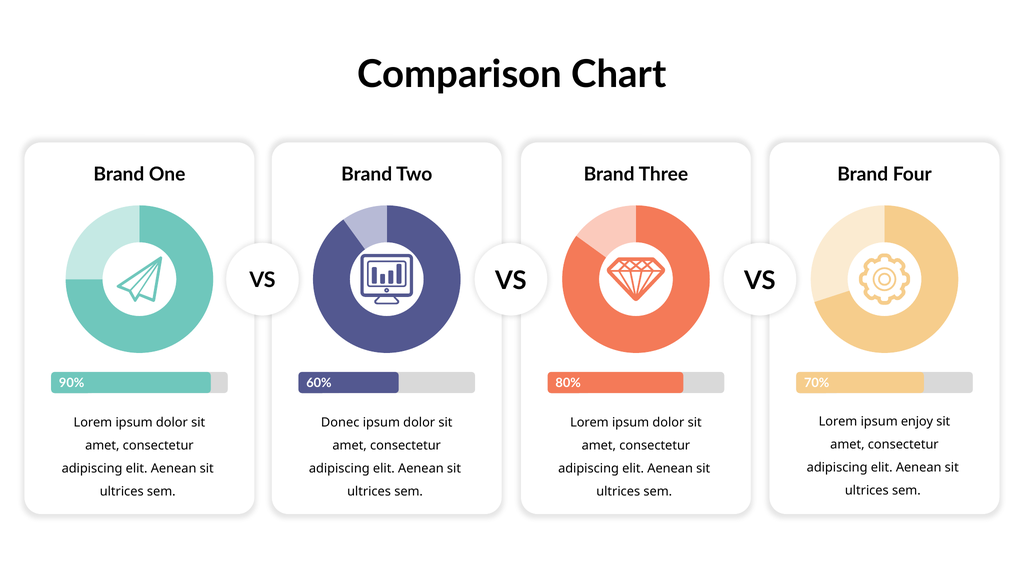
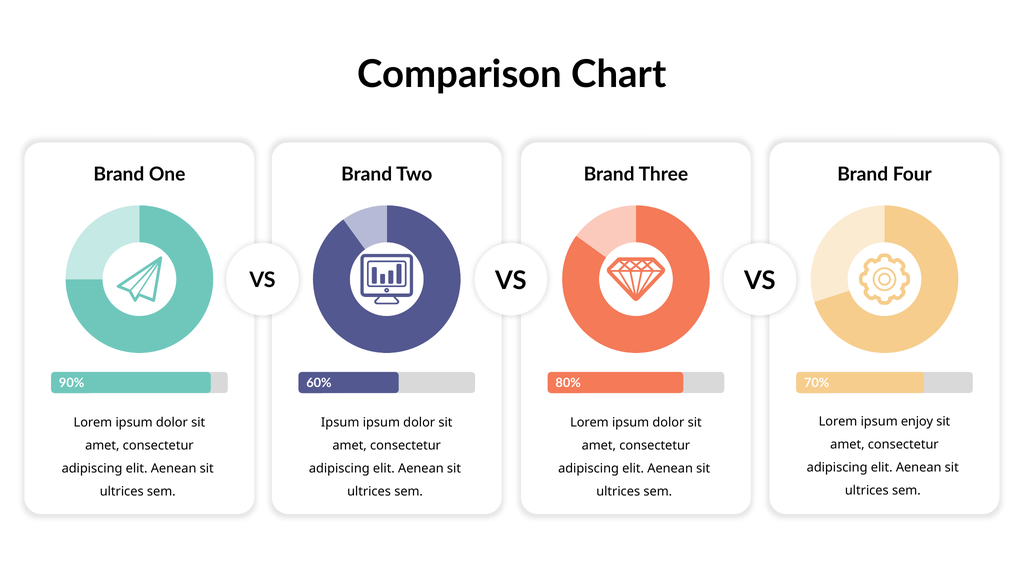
Donec: Donec -> Ipsum (340, 423)
